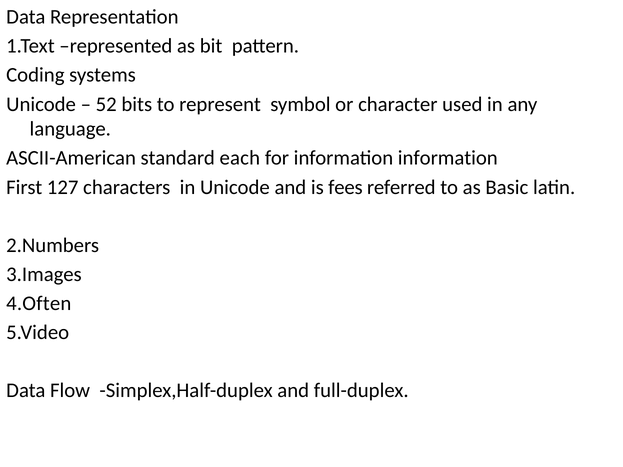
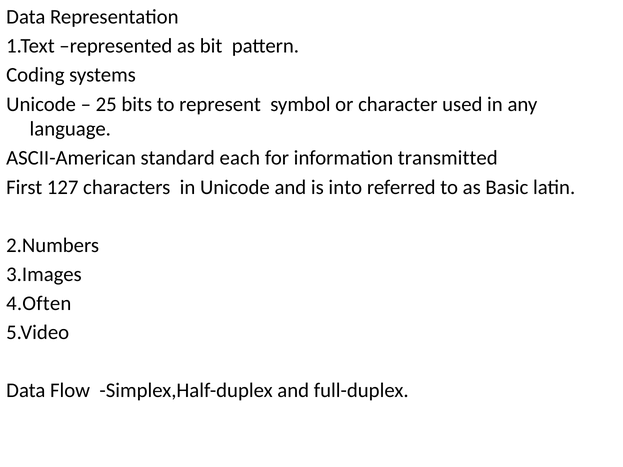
52: 52 -> 25 (106, 104)
information information: information -> transmitted (448, 158)
fees: fees -> into (345, 187)
